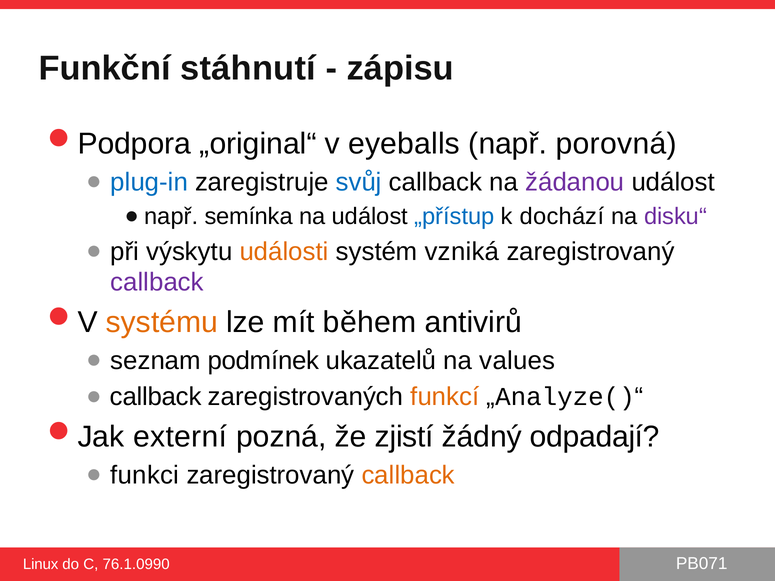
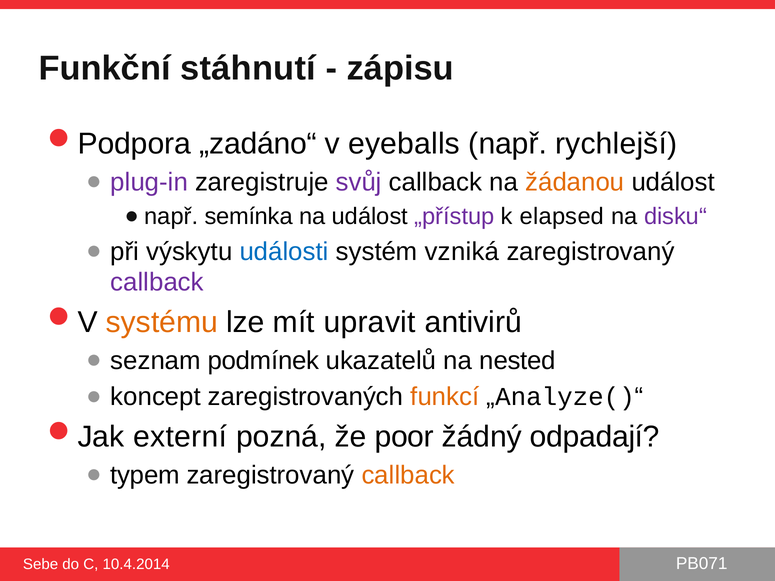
„original“: „original“ -> „zadáno“ (258, 144)
porovná: porovná -> rychlejší (616, 144)
plug-in colour: blue -> purple (149, 182)
svůj colour: blue -> purple (359, 182)
žádanou colour: purple -> orange (575, 182)
„přístup colour: blue -> purple (455, 217)
dochází: dochází -> elapsed (562, 217)
události colour: orange -> blue (284, 252)
během: během -> upravit (370, 323)
values: values -> nested (518, 361)
callback: callback -> koncept (156, 397)
zjistí: zjistí -> poor (404, 437)
funkci: funkci -> typem (145, 476)
Linux: Linux -> Sebe (41, 565)
76.1.0990: 76.1.0990 -> 10.4.2014 (136, 565)
